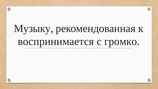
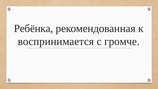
Музыку: Музыку -> Ребёнка (34, 28)
громко: громко -> громче (122, 41)
